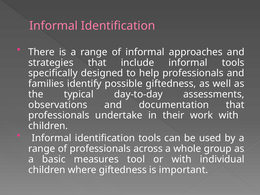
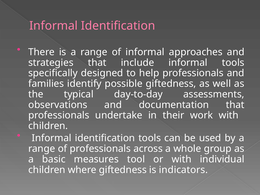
important: important -> indicators (183, 170)
